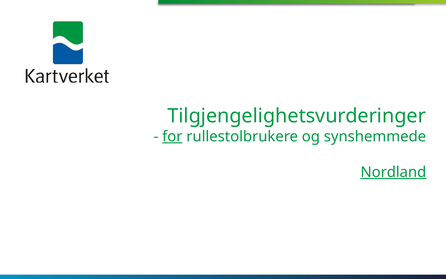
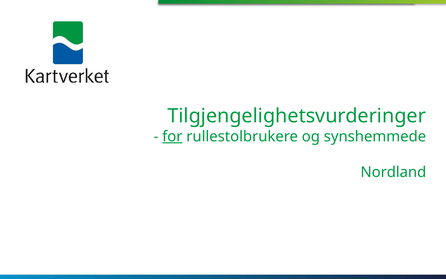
Nordland underline: present -> none (393, 172)
